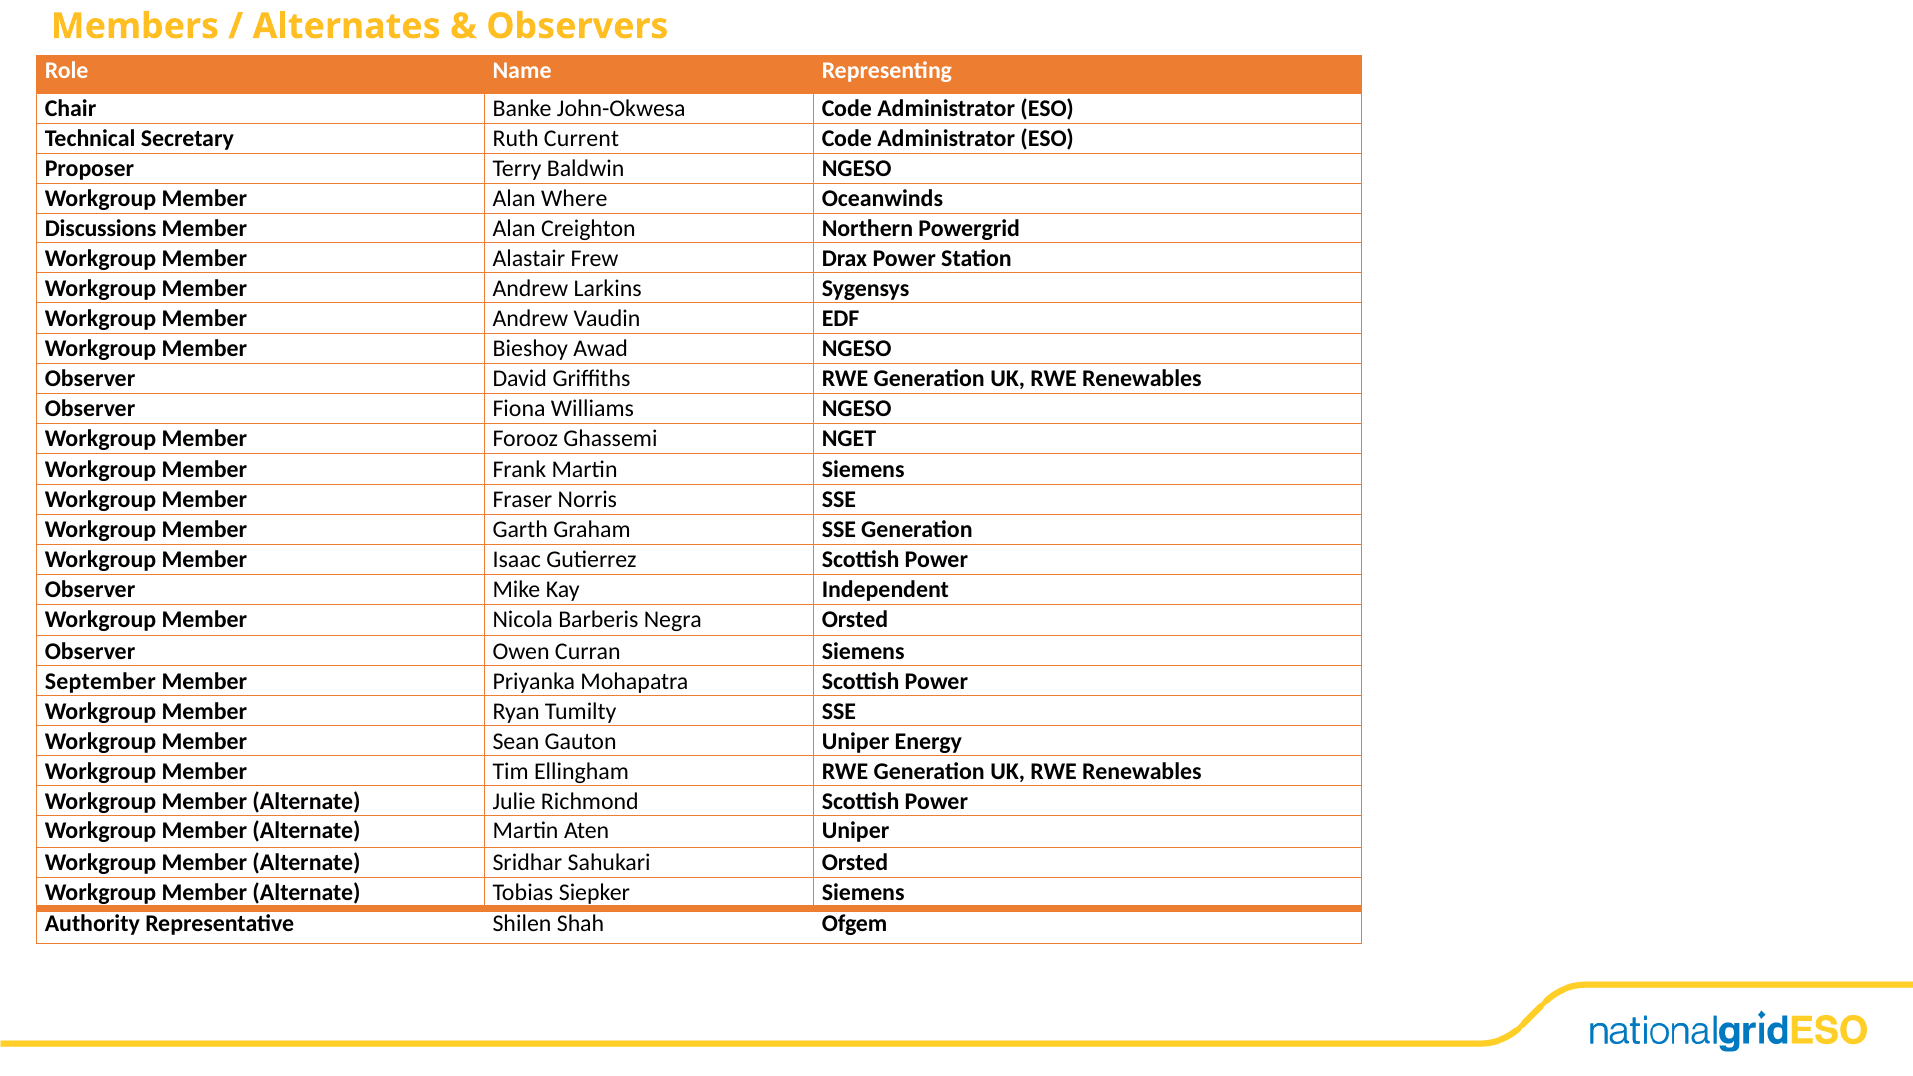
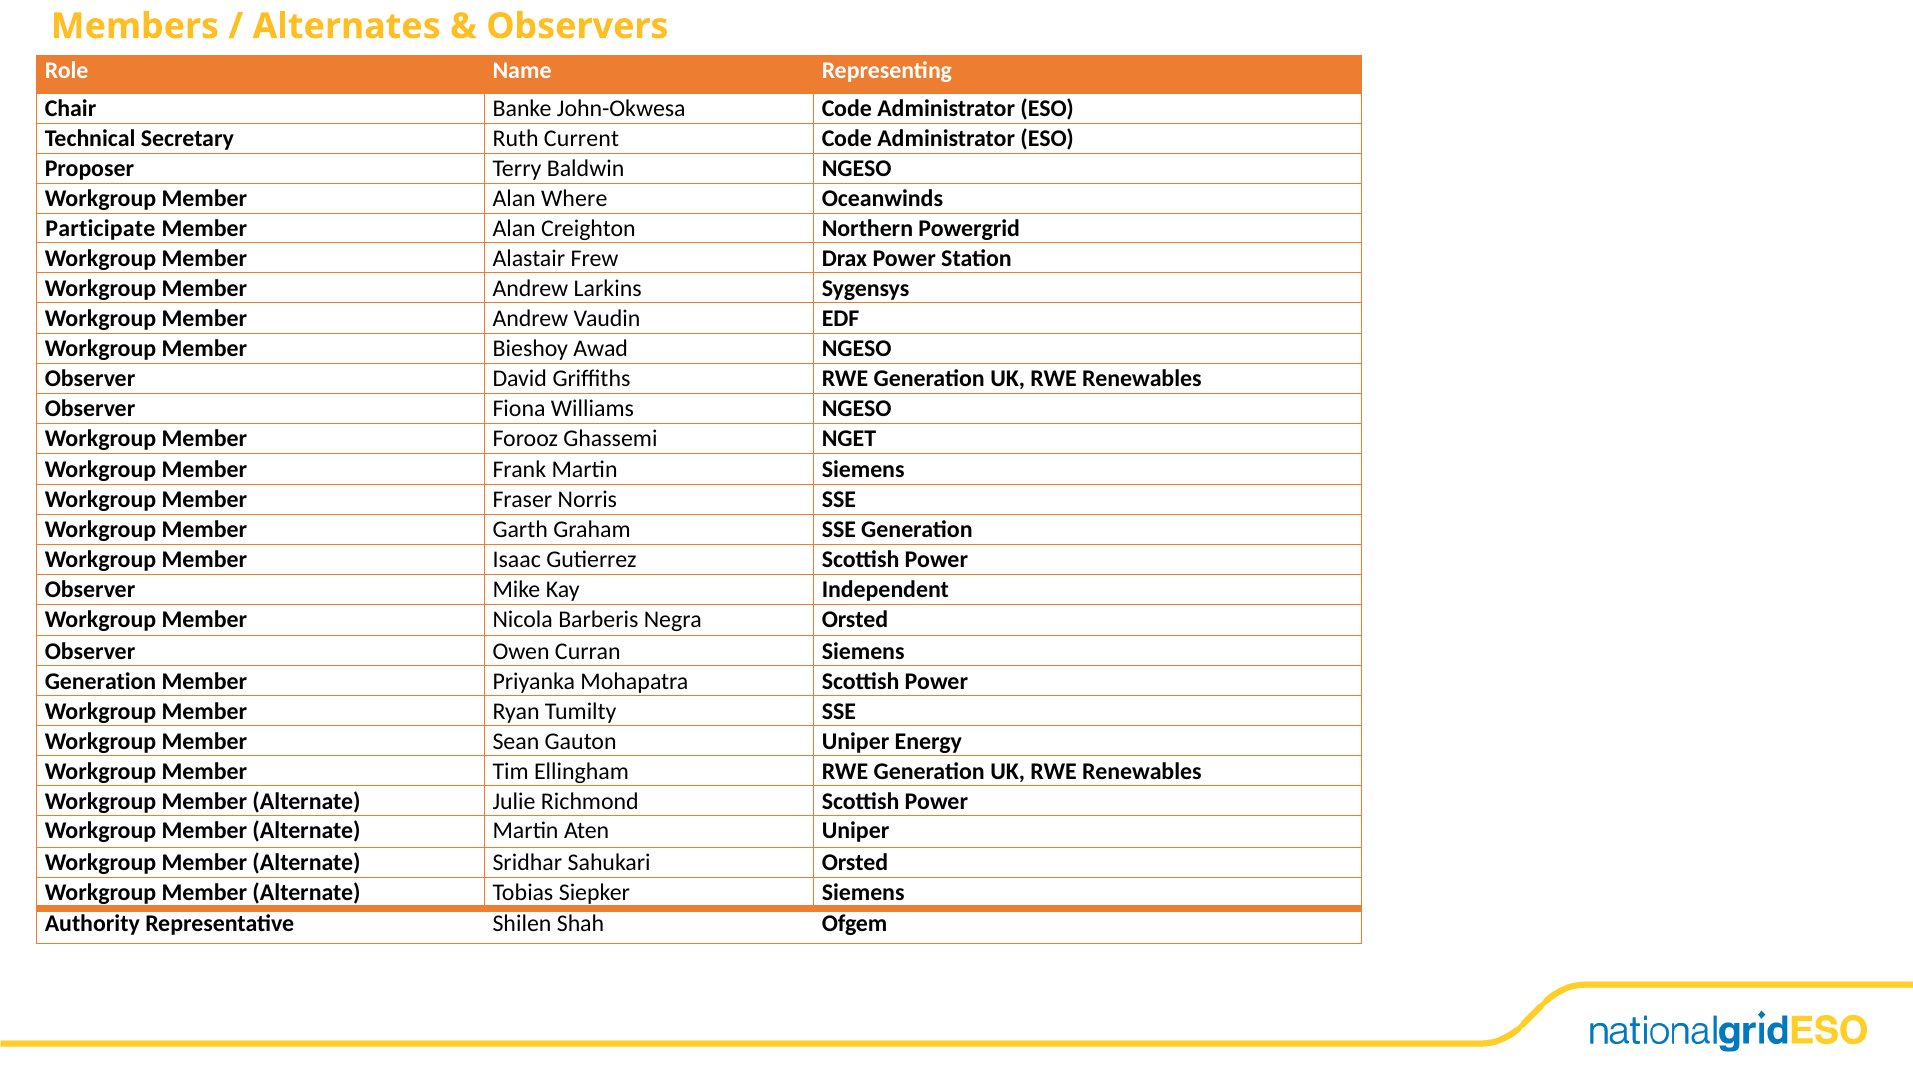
Discussions: Discussions -> Participate (100, 229)
September: September -> Generation (101, 681)
